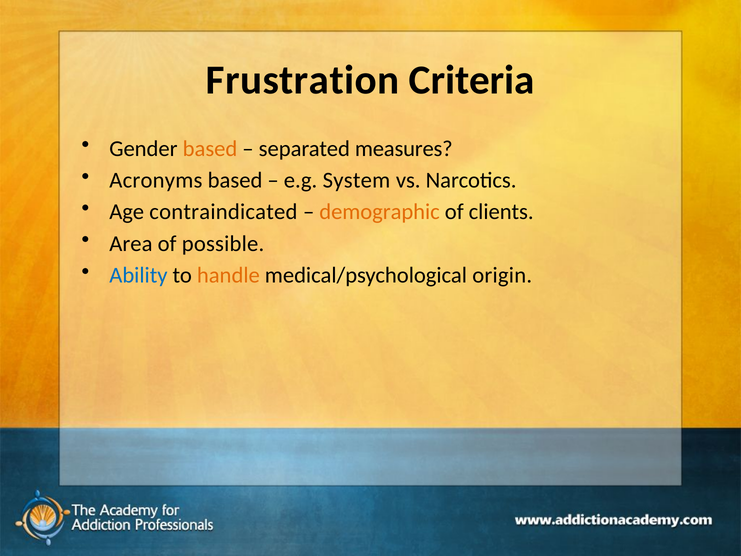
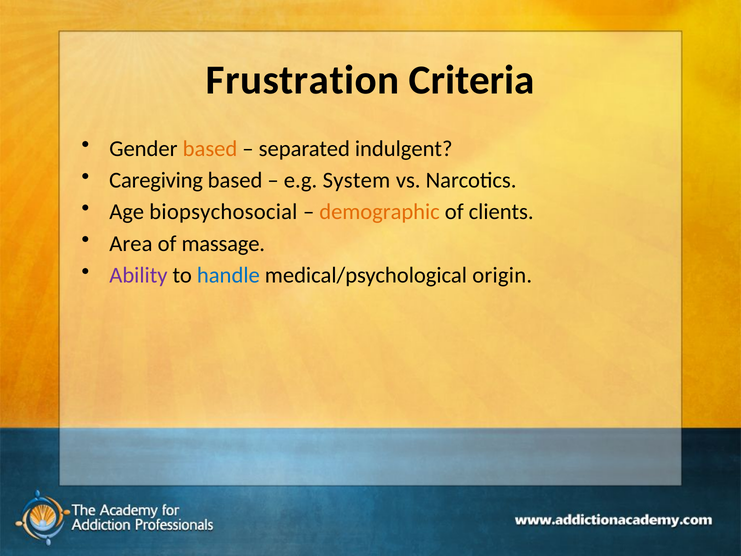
measures: measures -> indulgent (404, 149)
Acronyms: Acronyms -> Caregiving (156, 180)
contraindicated: contraindicated -> biopsychosocial (223, 212)
possible: possible -> massage (223, 244)
Ability colour: blue -> purple (138, 275)
handle colour: orange -> blue (228, 275)
